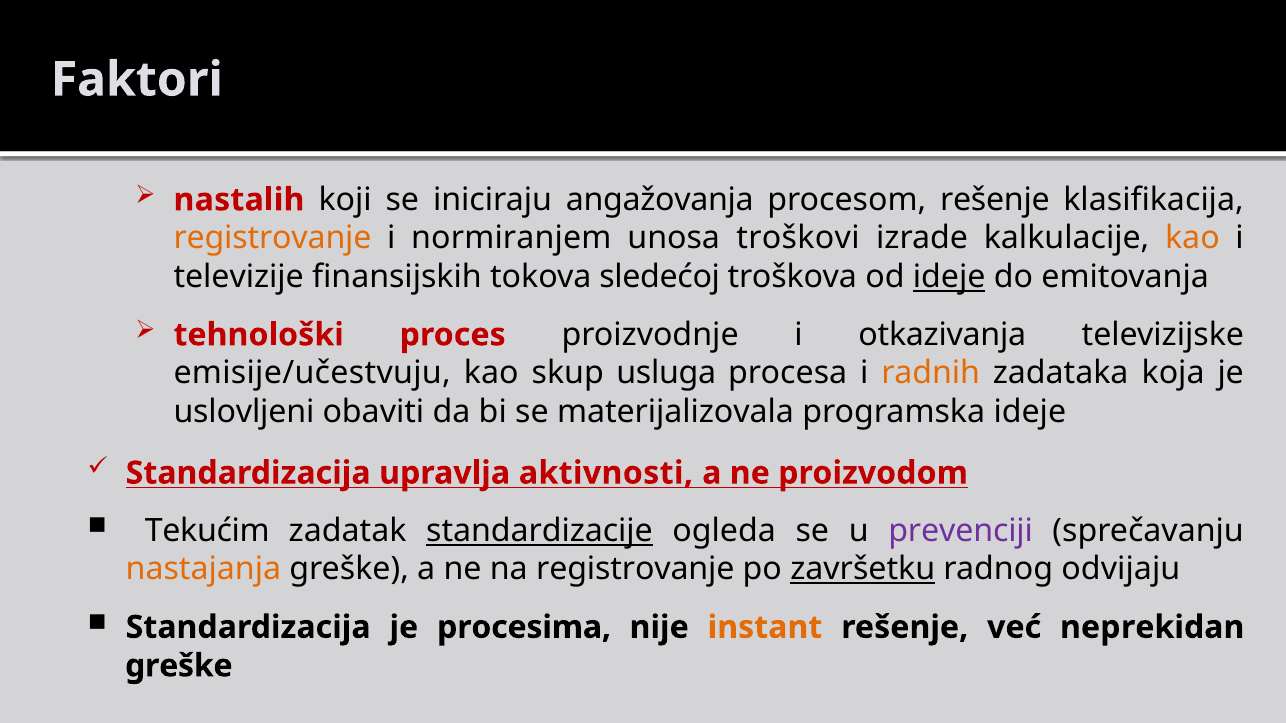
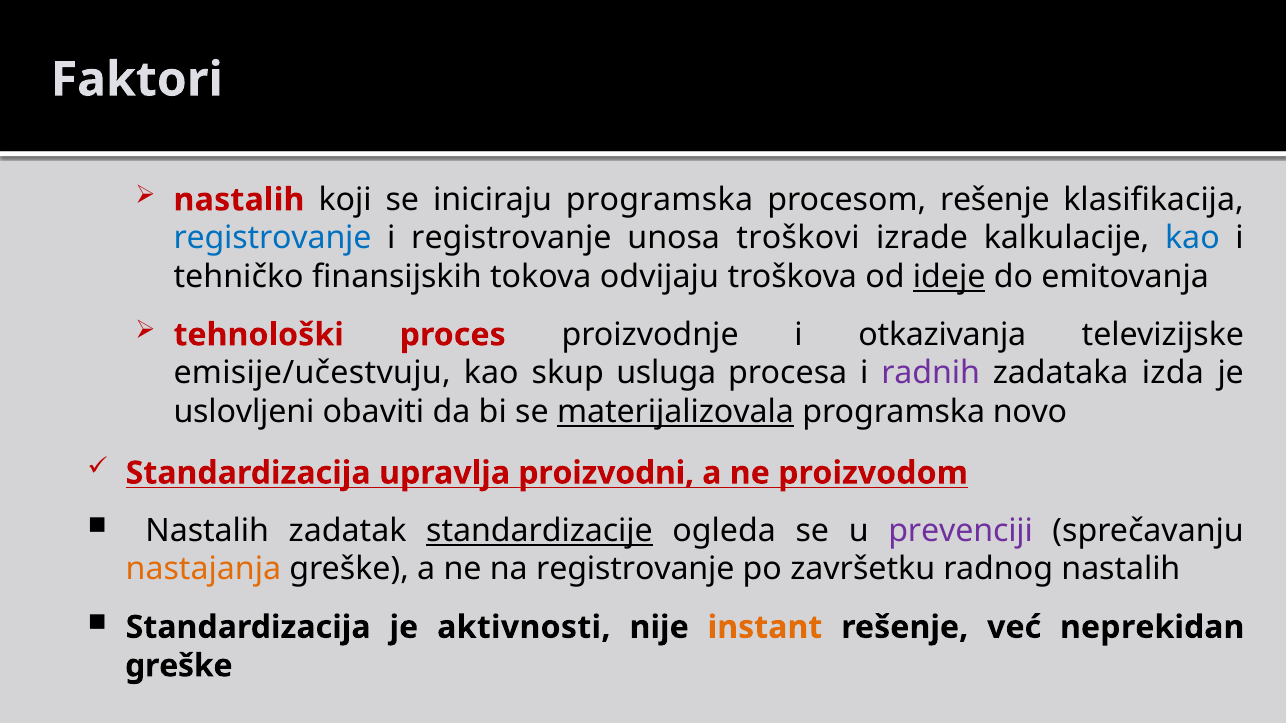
iniciraju angažovanja: angažovanja -> programska (660, 200)
registrovanje colour: orange -> blue (273, 238)
i normiranjem: normiranjem -> registrovanje (511, 238)
kao colour: orange -> blue (1192, 238)
televizije: televizije -> tehničko (239, 277)
sledećoj: sledećoj -> odvijaju (659, 277)
radnih colour: orange -> purple (931, 374)
koja: koja -> izda (1173, 374)
materijalizovala underline: none -> present (676, 412)
programska ideje: ideje -> novo (1030, 412)
aktivnosti: aktivnosti -> proizvodni (606, 473)
Tekućim: Tekućim -> Nastalih (207, 531)
završetku underline: present -> none (863, 570)
radnog odvijaju: odvijaju -> nastalih (1121, 570)
procesima: procesima -> aktivnosti (524, 628)
